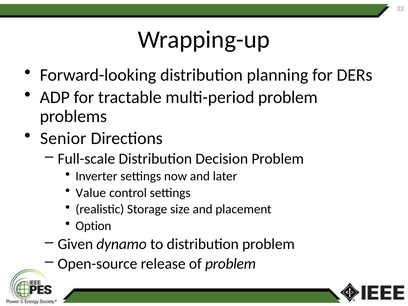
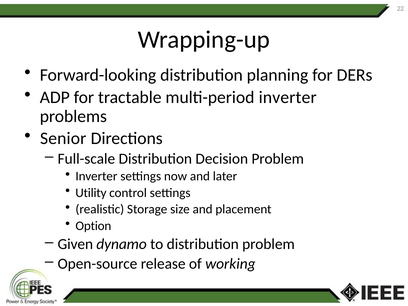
multi-period problem: problem -> inverter (288, 97)
Value: Value -> Utility (91, 193)
of problem: problem -> working (230, 264)
